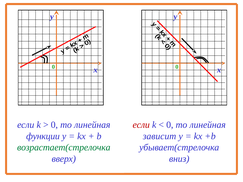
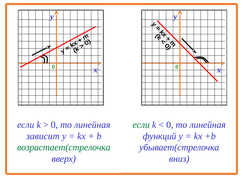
если colour: red -> green (141, 125)
функции: функции -> зависит (43, 136)
зависит: зависит -> функций (160, 136)
